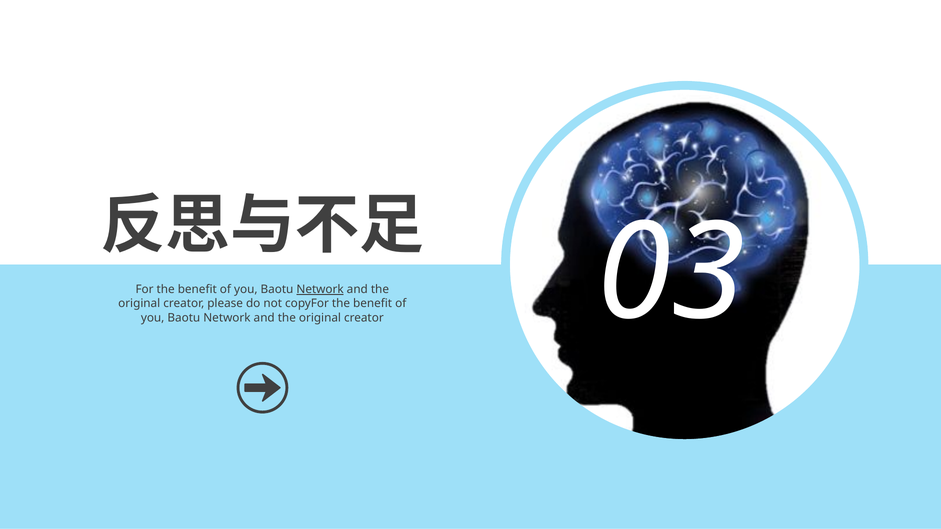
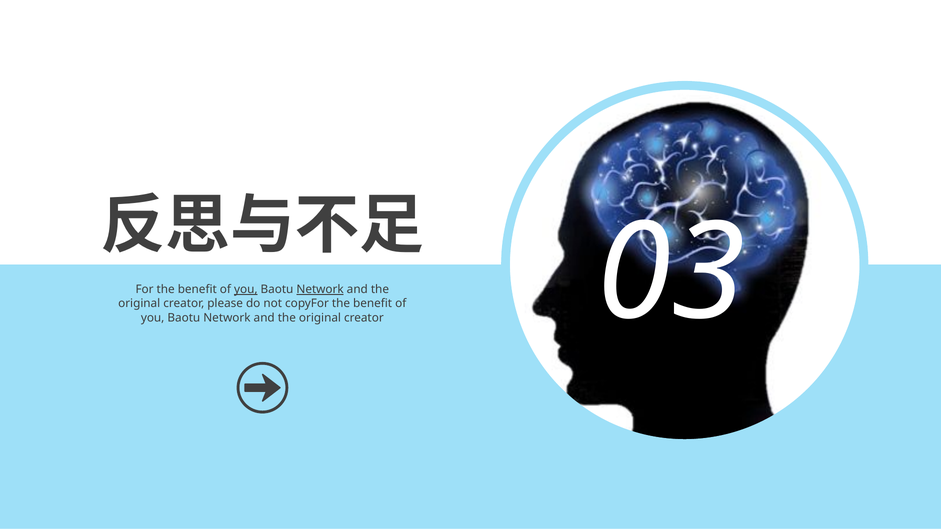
you underline: none -> present (246, 290)
